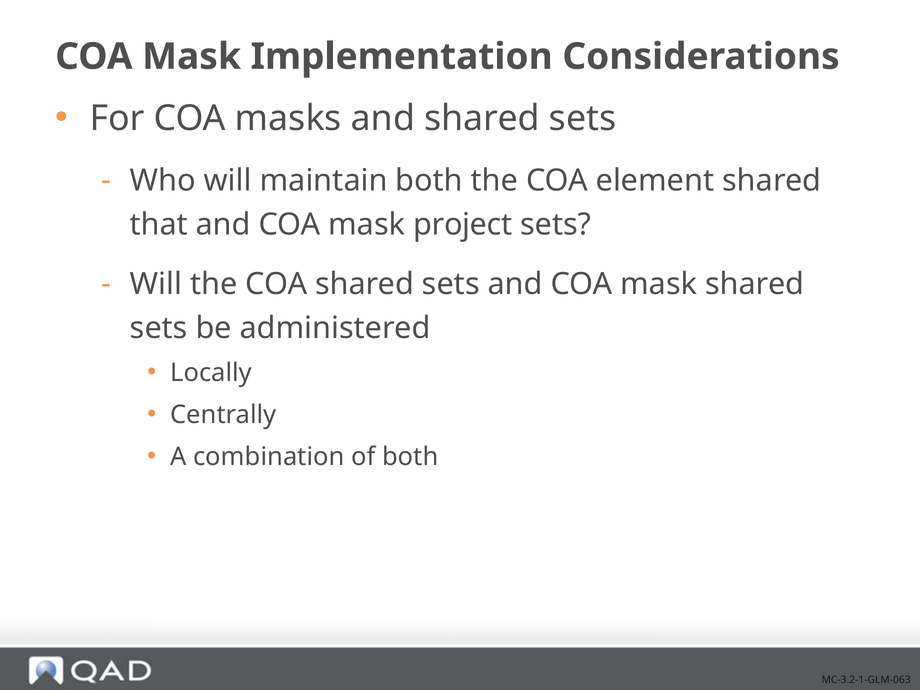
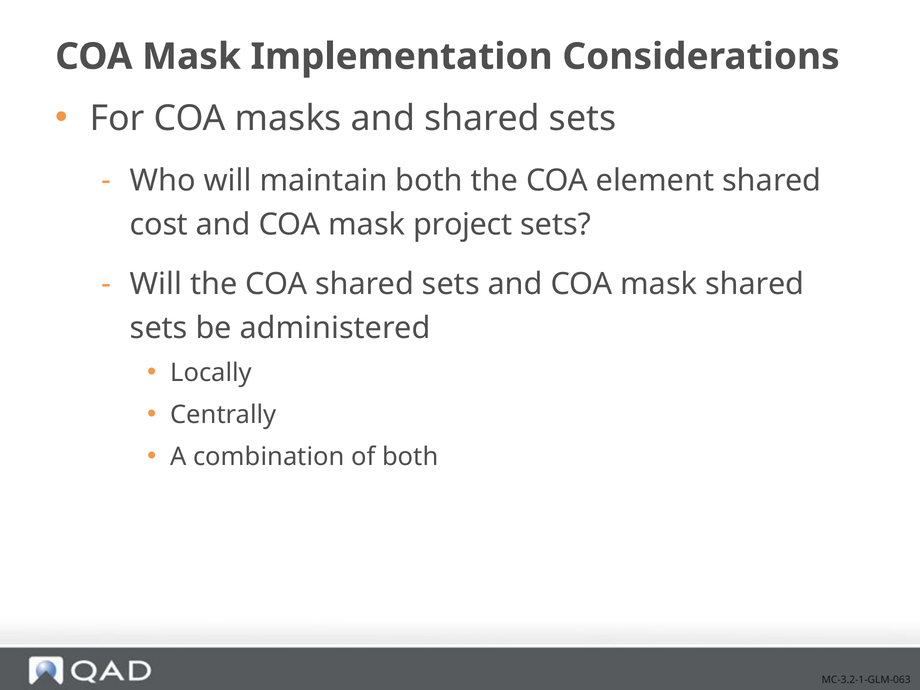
that: that -> cost (159, 225)
